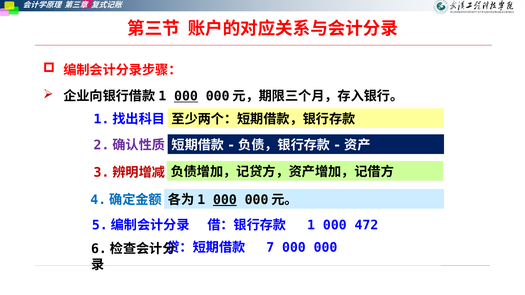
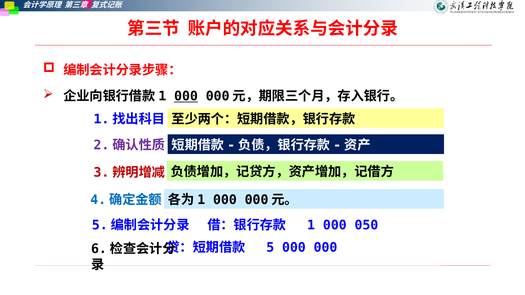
000 underline: present -> none (225, 200)
472: 472 -> 050 (366, 225)
7: 7 -> 5 (270, 248)
